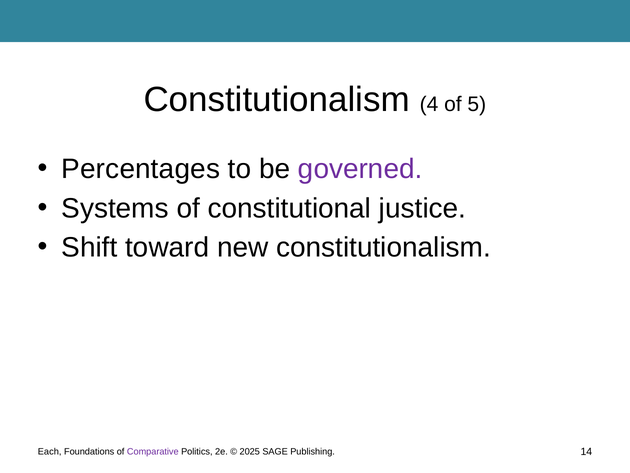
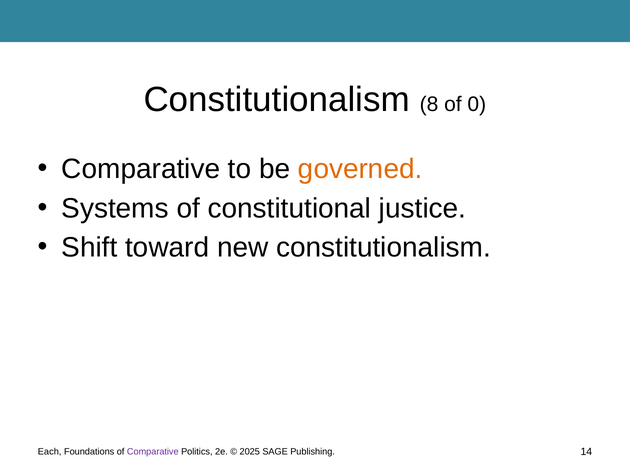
4: 4 -> 8 (429, 104)
5: 5 -> 0 (477, 104)
Percentages: Percentages -> Comparative (141, 169)
governed colour: purple -> orange (360, 169)
